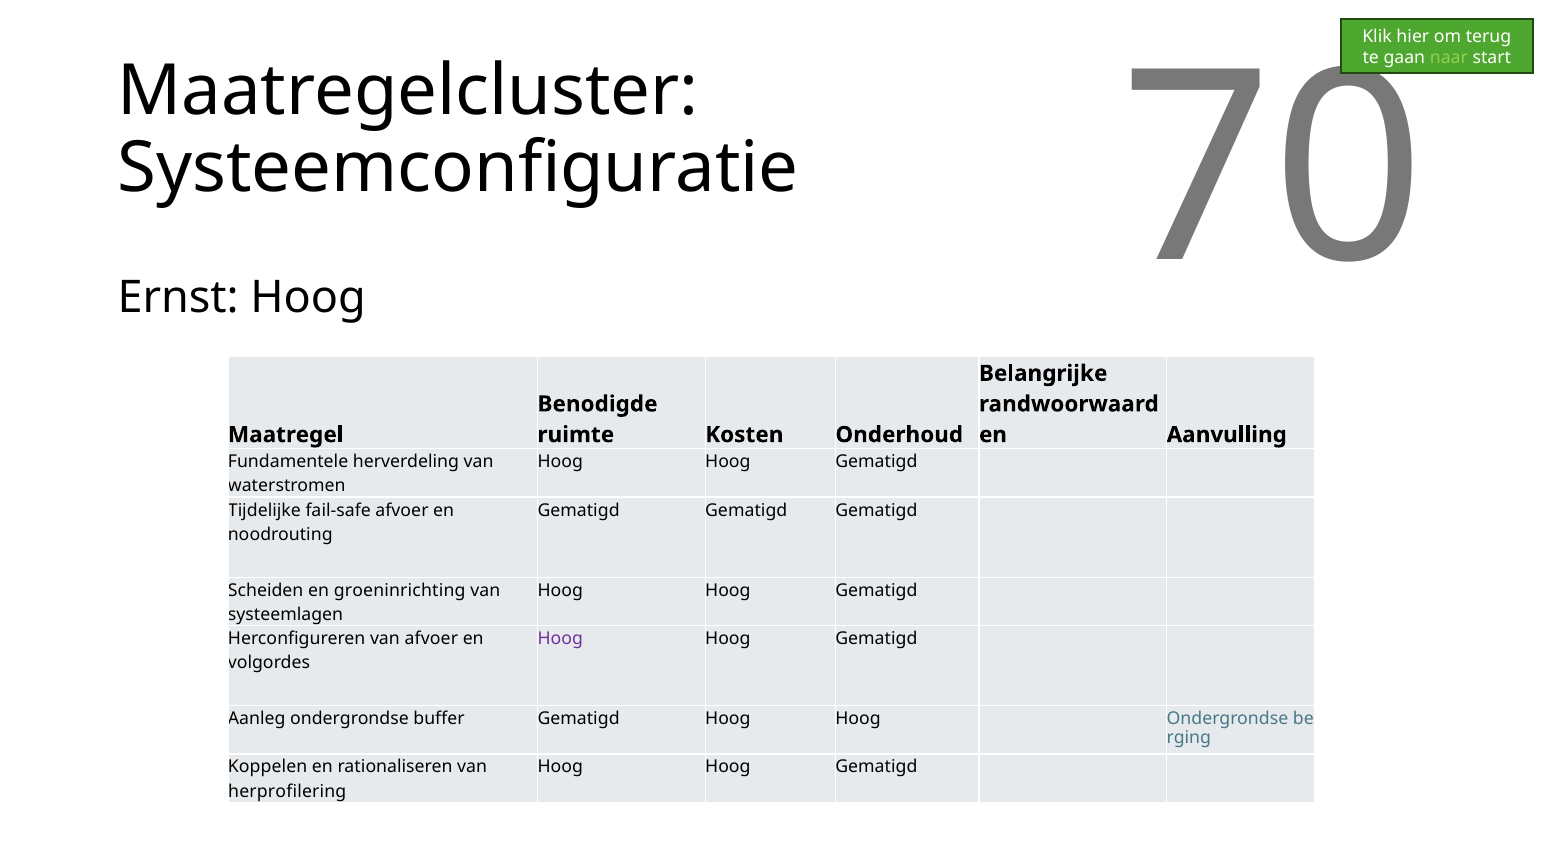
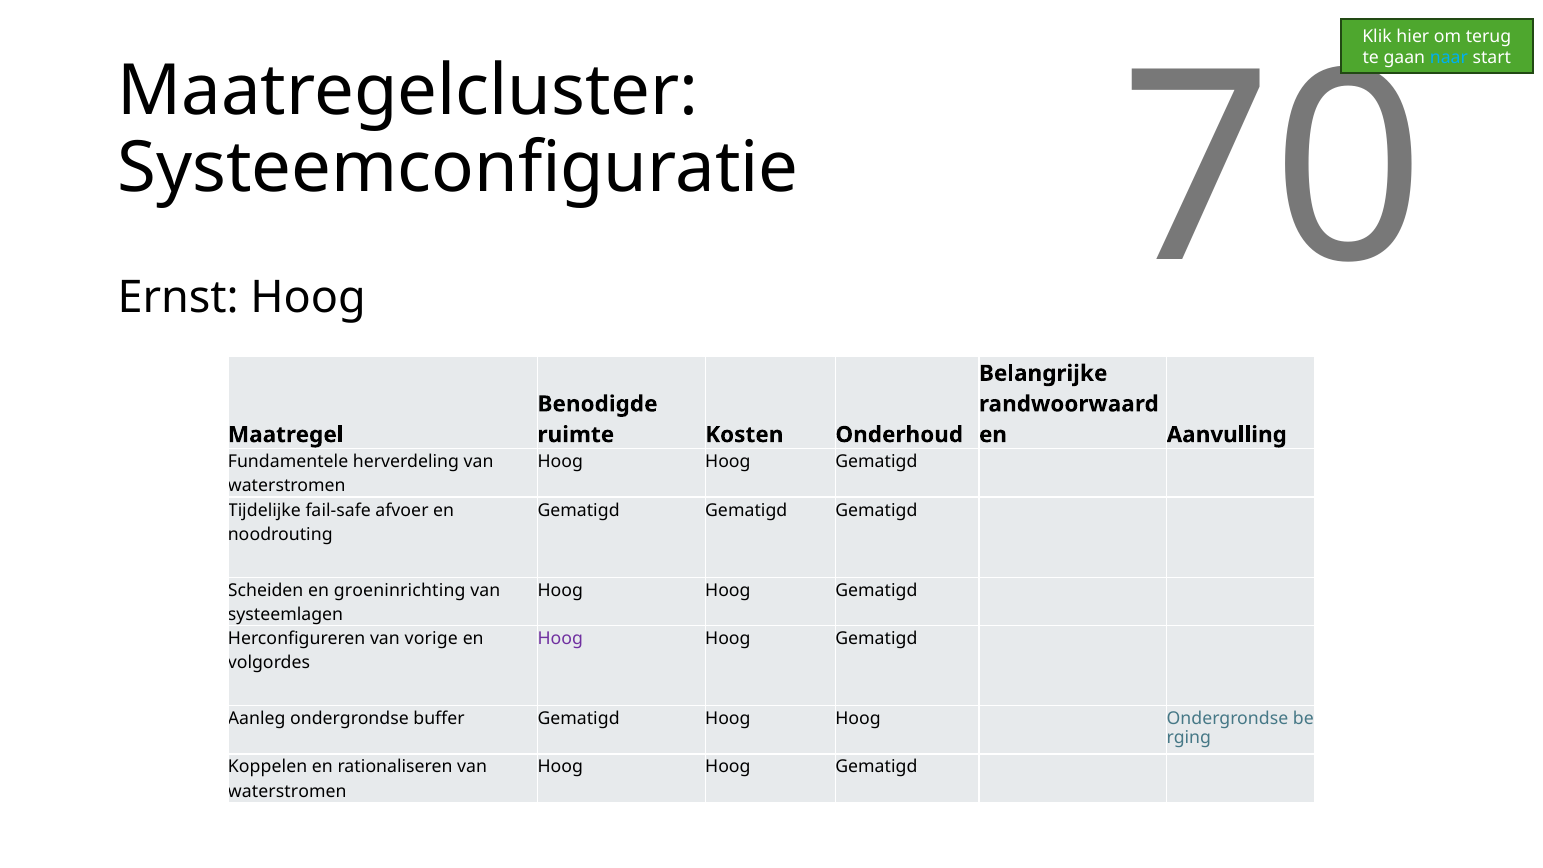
naar colour: light green -> light blue (1449, 58)
van afvoer: afvoer -> vorige (431, 639)
herprofilering: herprofilering -> waterstromen (287, 791)
